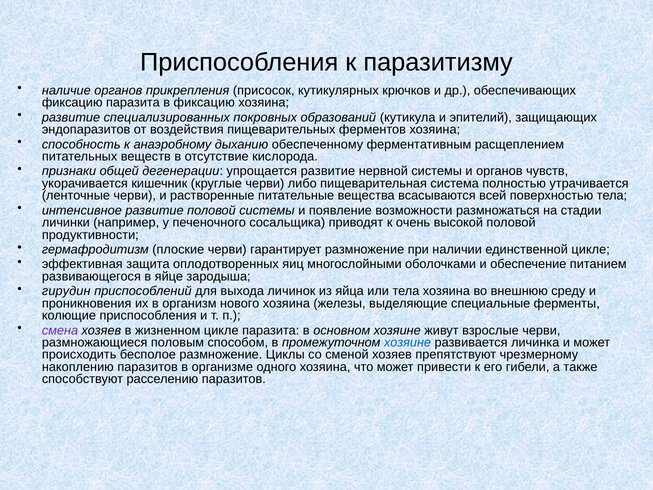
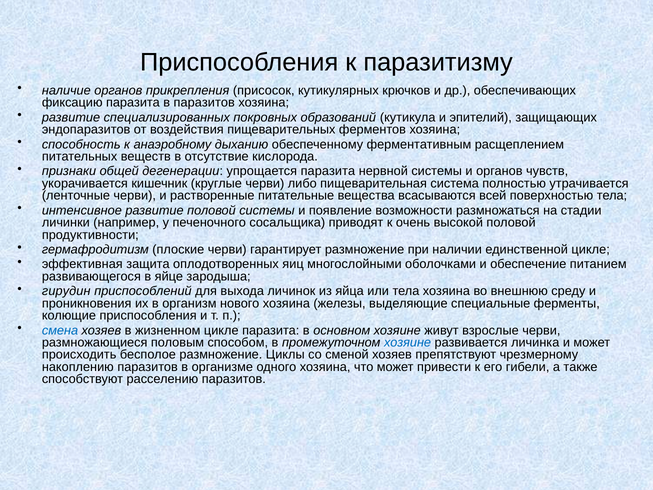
в фиксацию: фиксацию -> паразитов (204, 103)
упрощается развитие: развитие -> паразита (328, 171)
смена colour: purple -> blue (60, 330)
